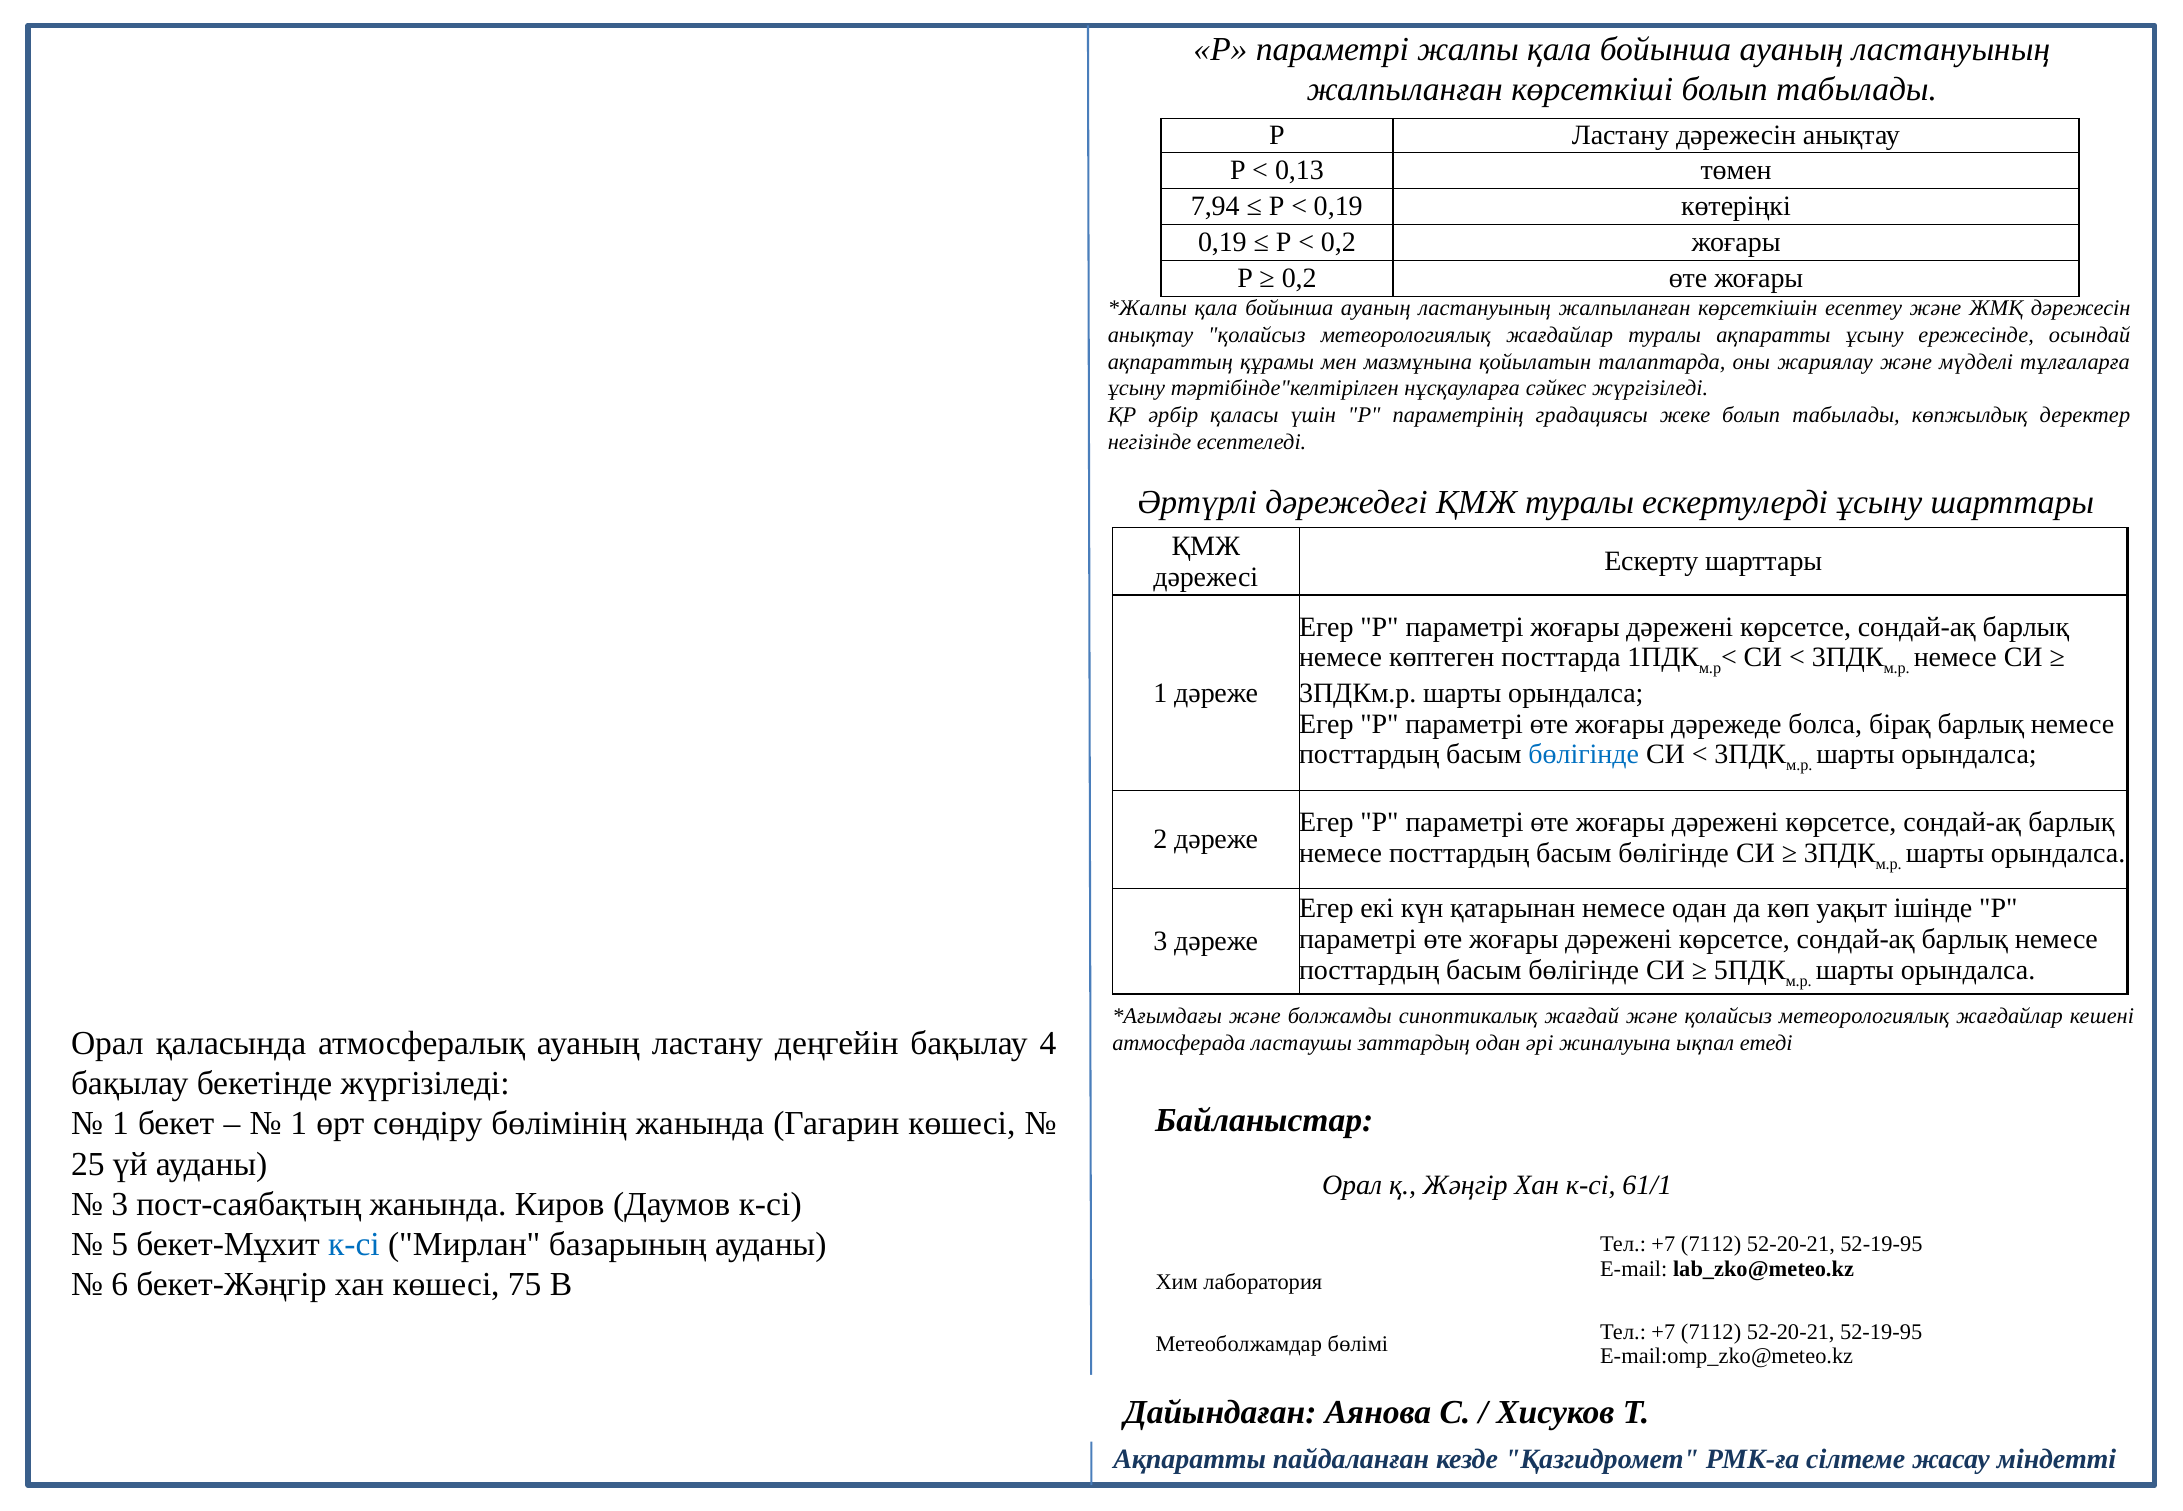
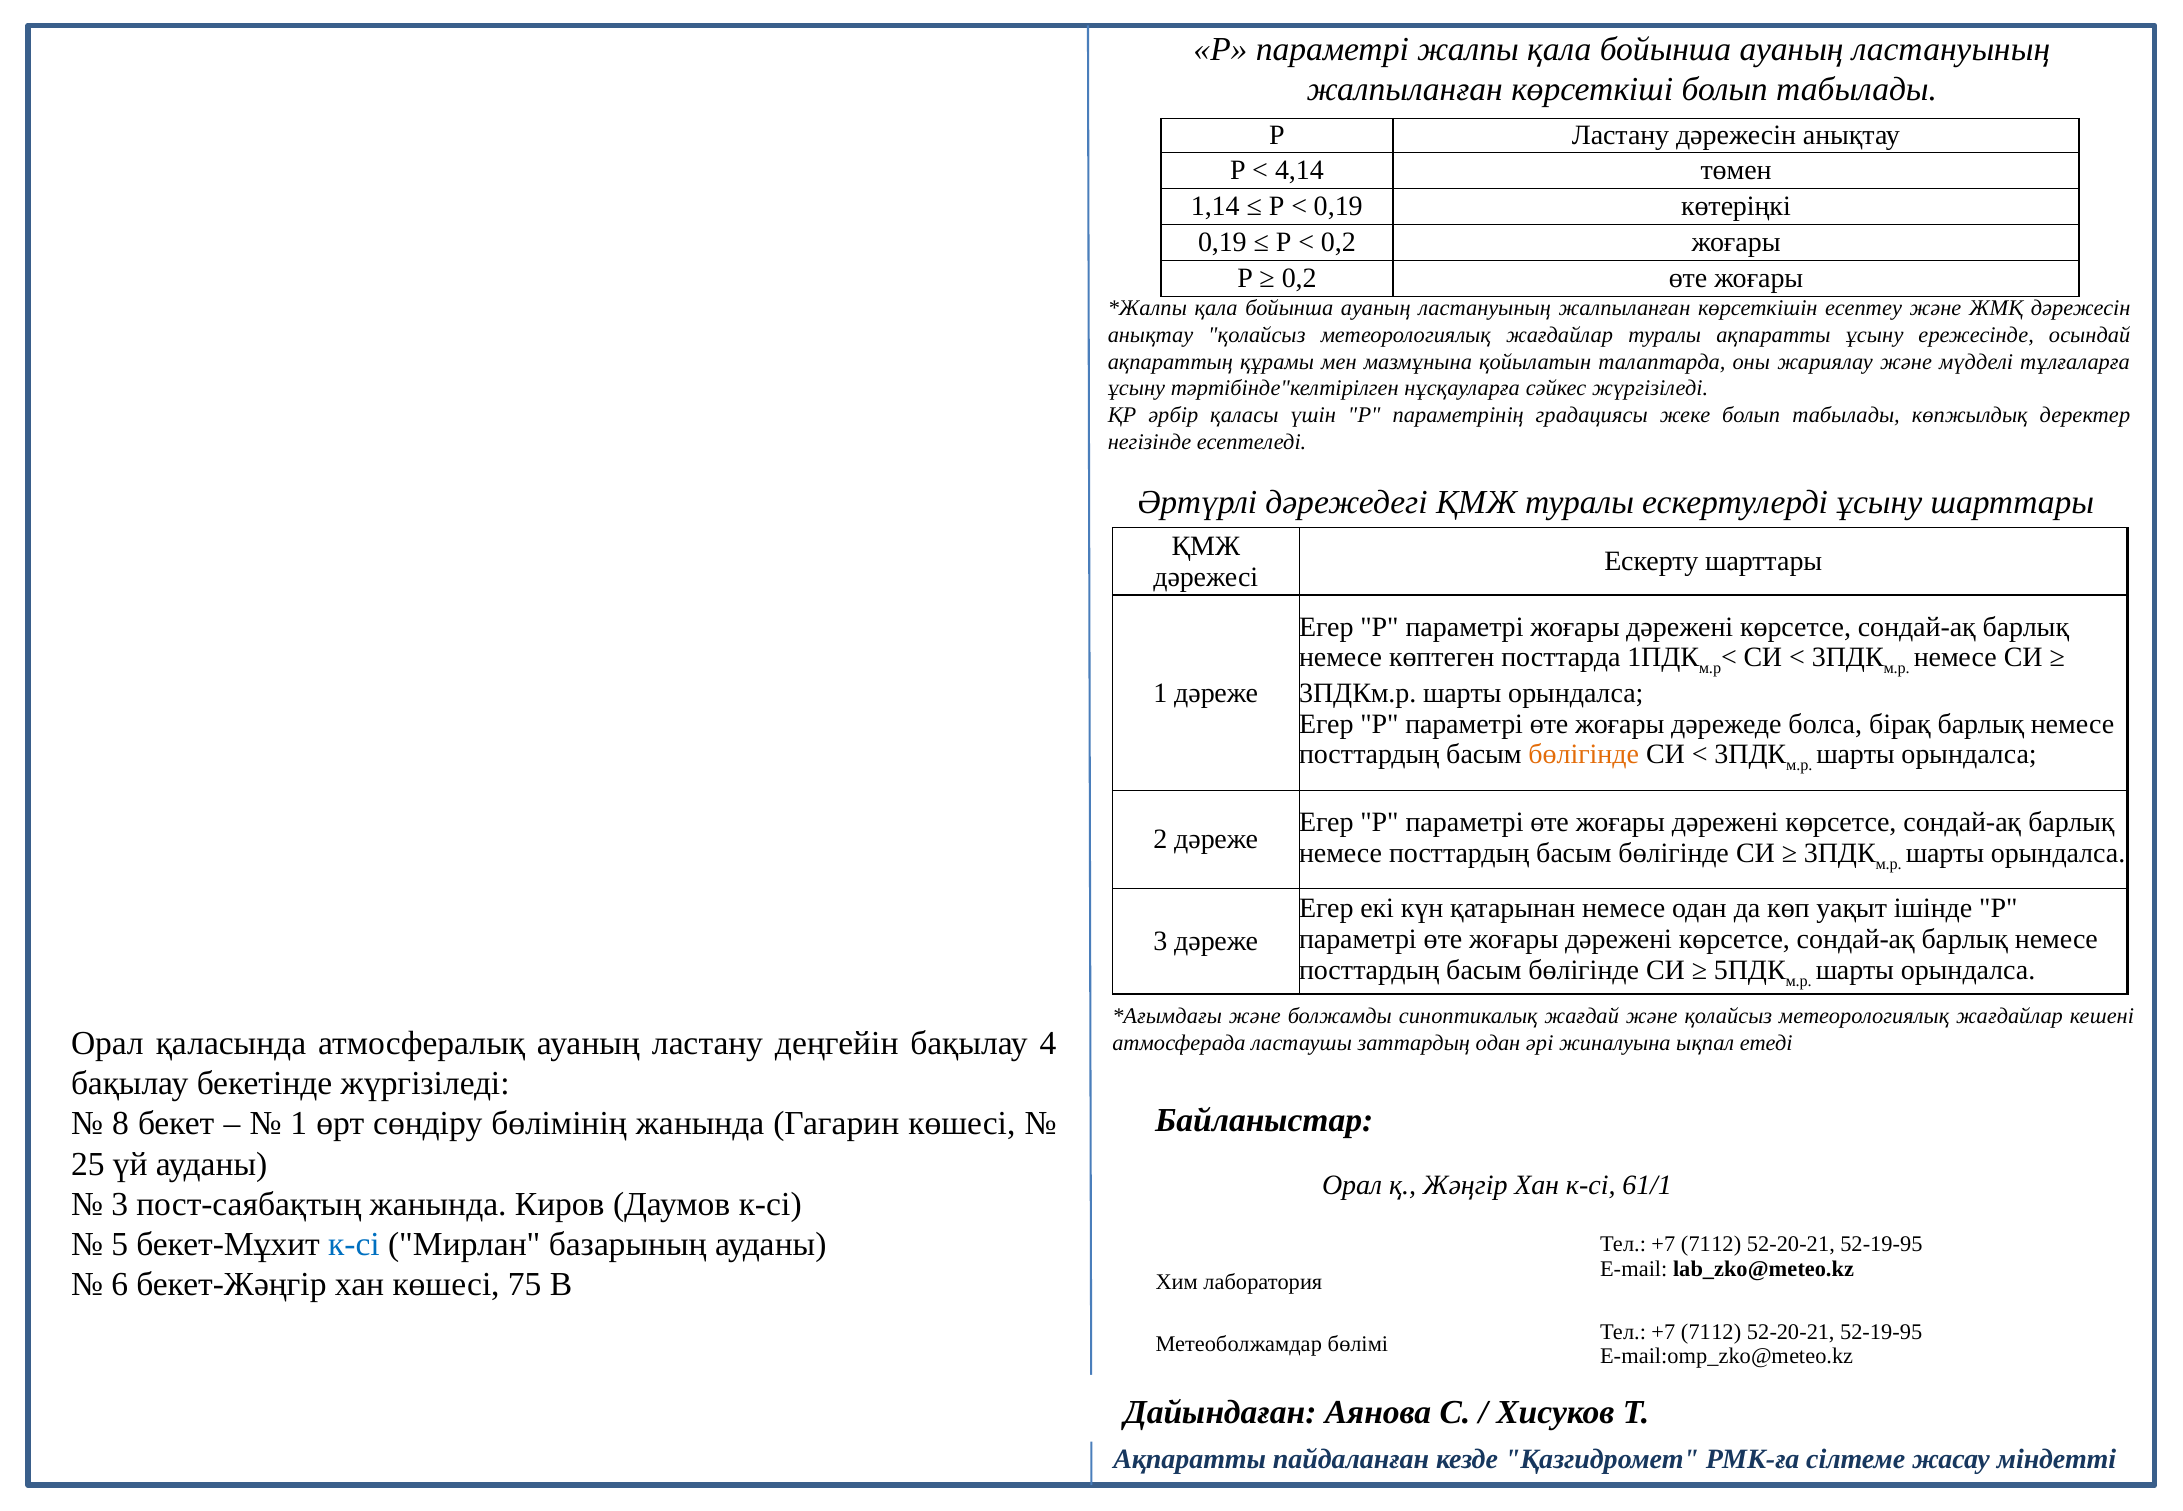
0,13: 0,13 -> 4,14 (1299, 170)
7,94: 7,94 -> 1,14 (1215, 206)
бөлігінде colour: blue -> orange (1584, 755)
1: 1 -> 8 (120, 1124)
